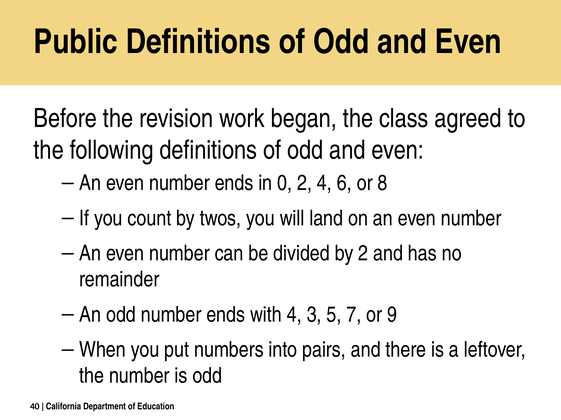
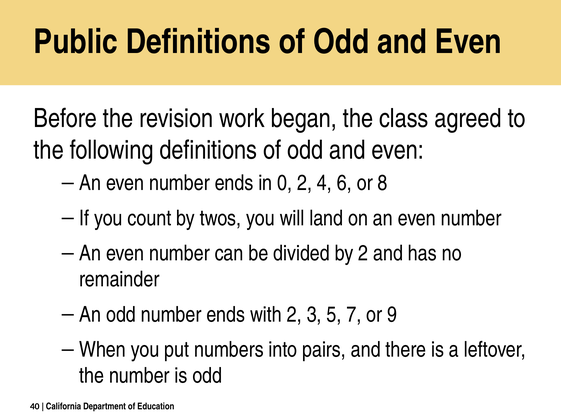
with 4: 4 -> 2 (294, 315)
